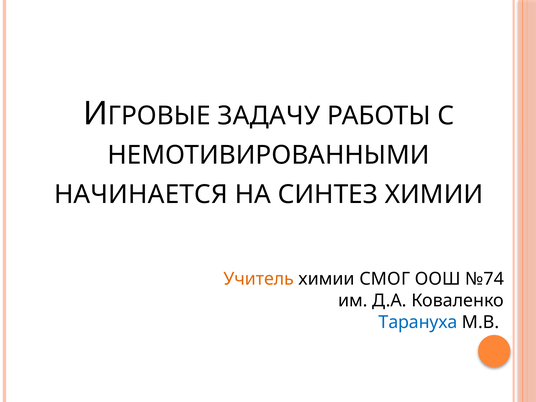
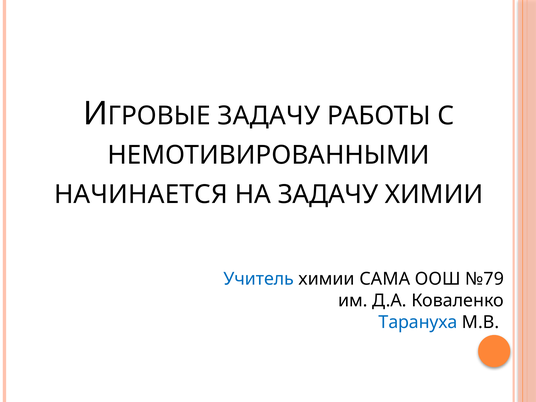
НА СИНТЕЗ: СИНТЕЗ -> ЗАДАЧУ (328, 195)
Учитель colour: orange -> blue (259, 279)
СМОГ: СМОГ -> САМА (385, 279)
№74: №74 -> №79 (485, 279)
